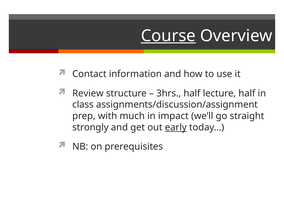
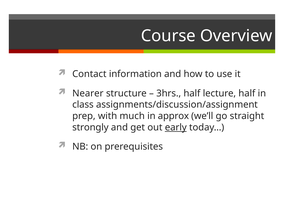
Course underline: present -> none (168, 36)
Review: Review -> Nearer (88, 93)
impact: impact -> approx (173, 116)
